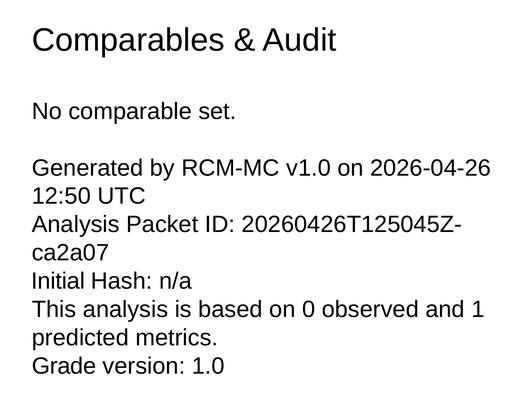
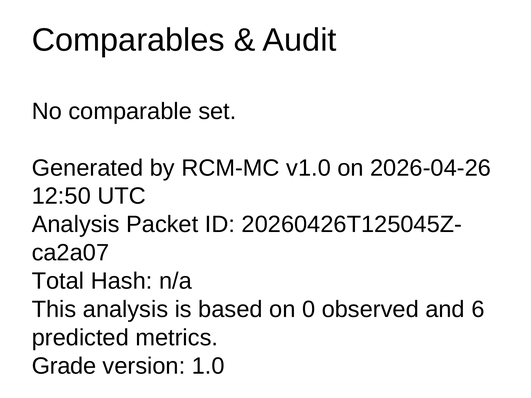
Initial: Initial -> Total (58, 281)
1: 1 -> 6 (478, 310)
